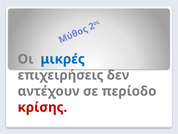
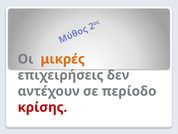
μικρές colour: blue -> orange (63, 59)
